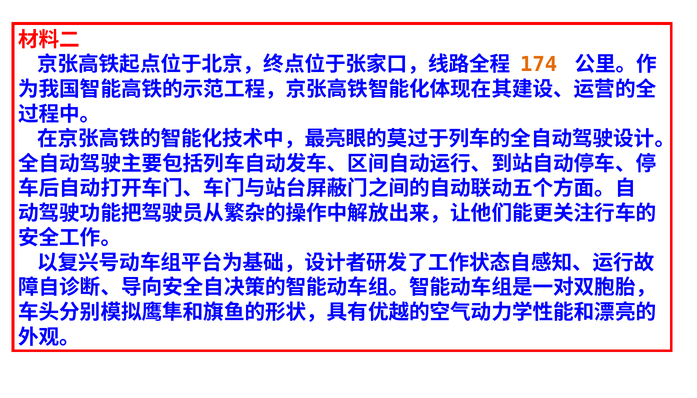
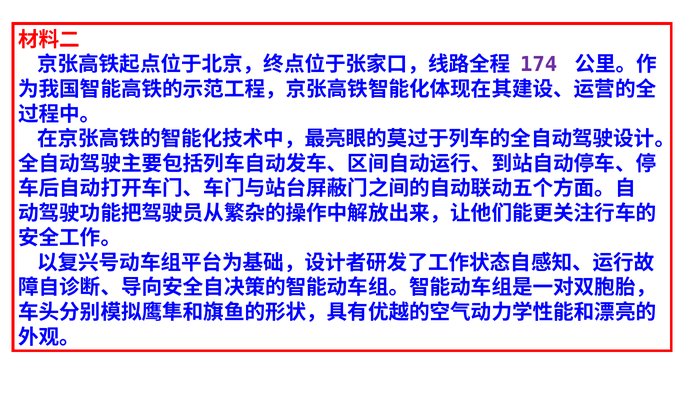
174 colour: orange -> purple (539, 65)
